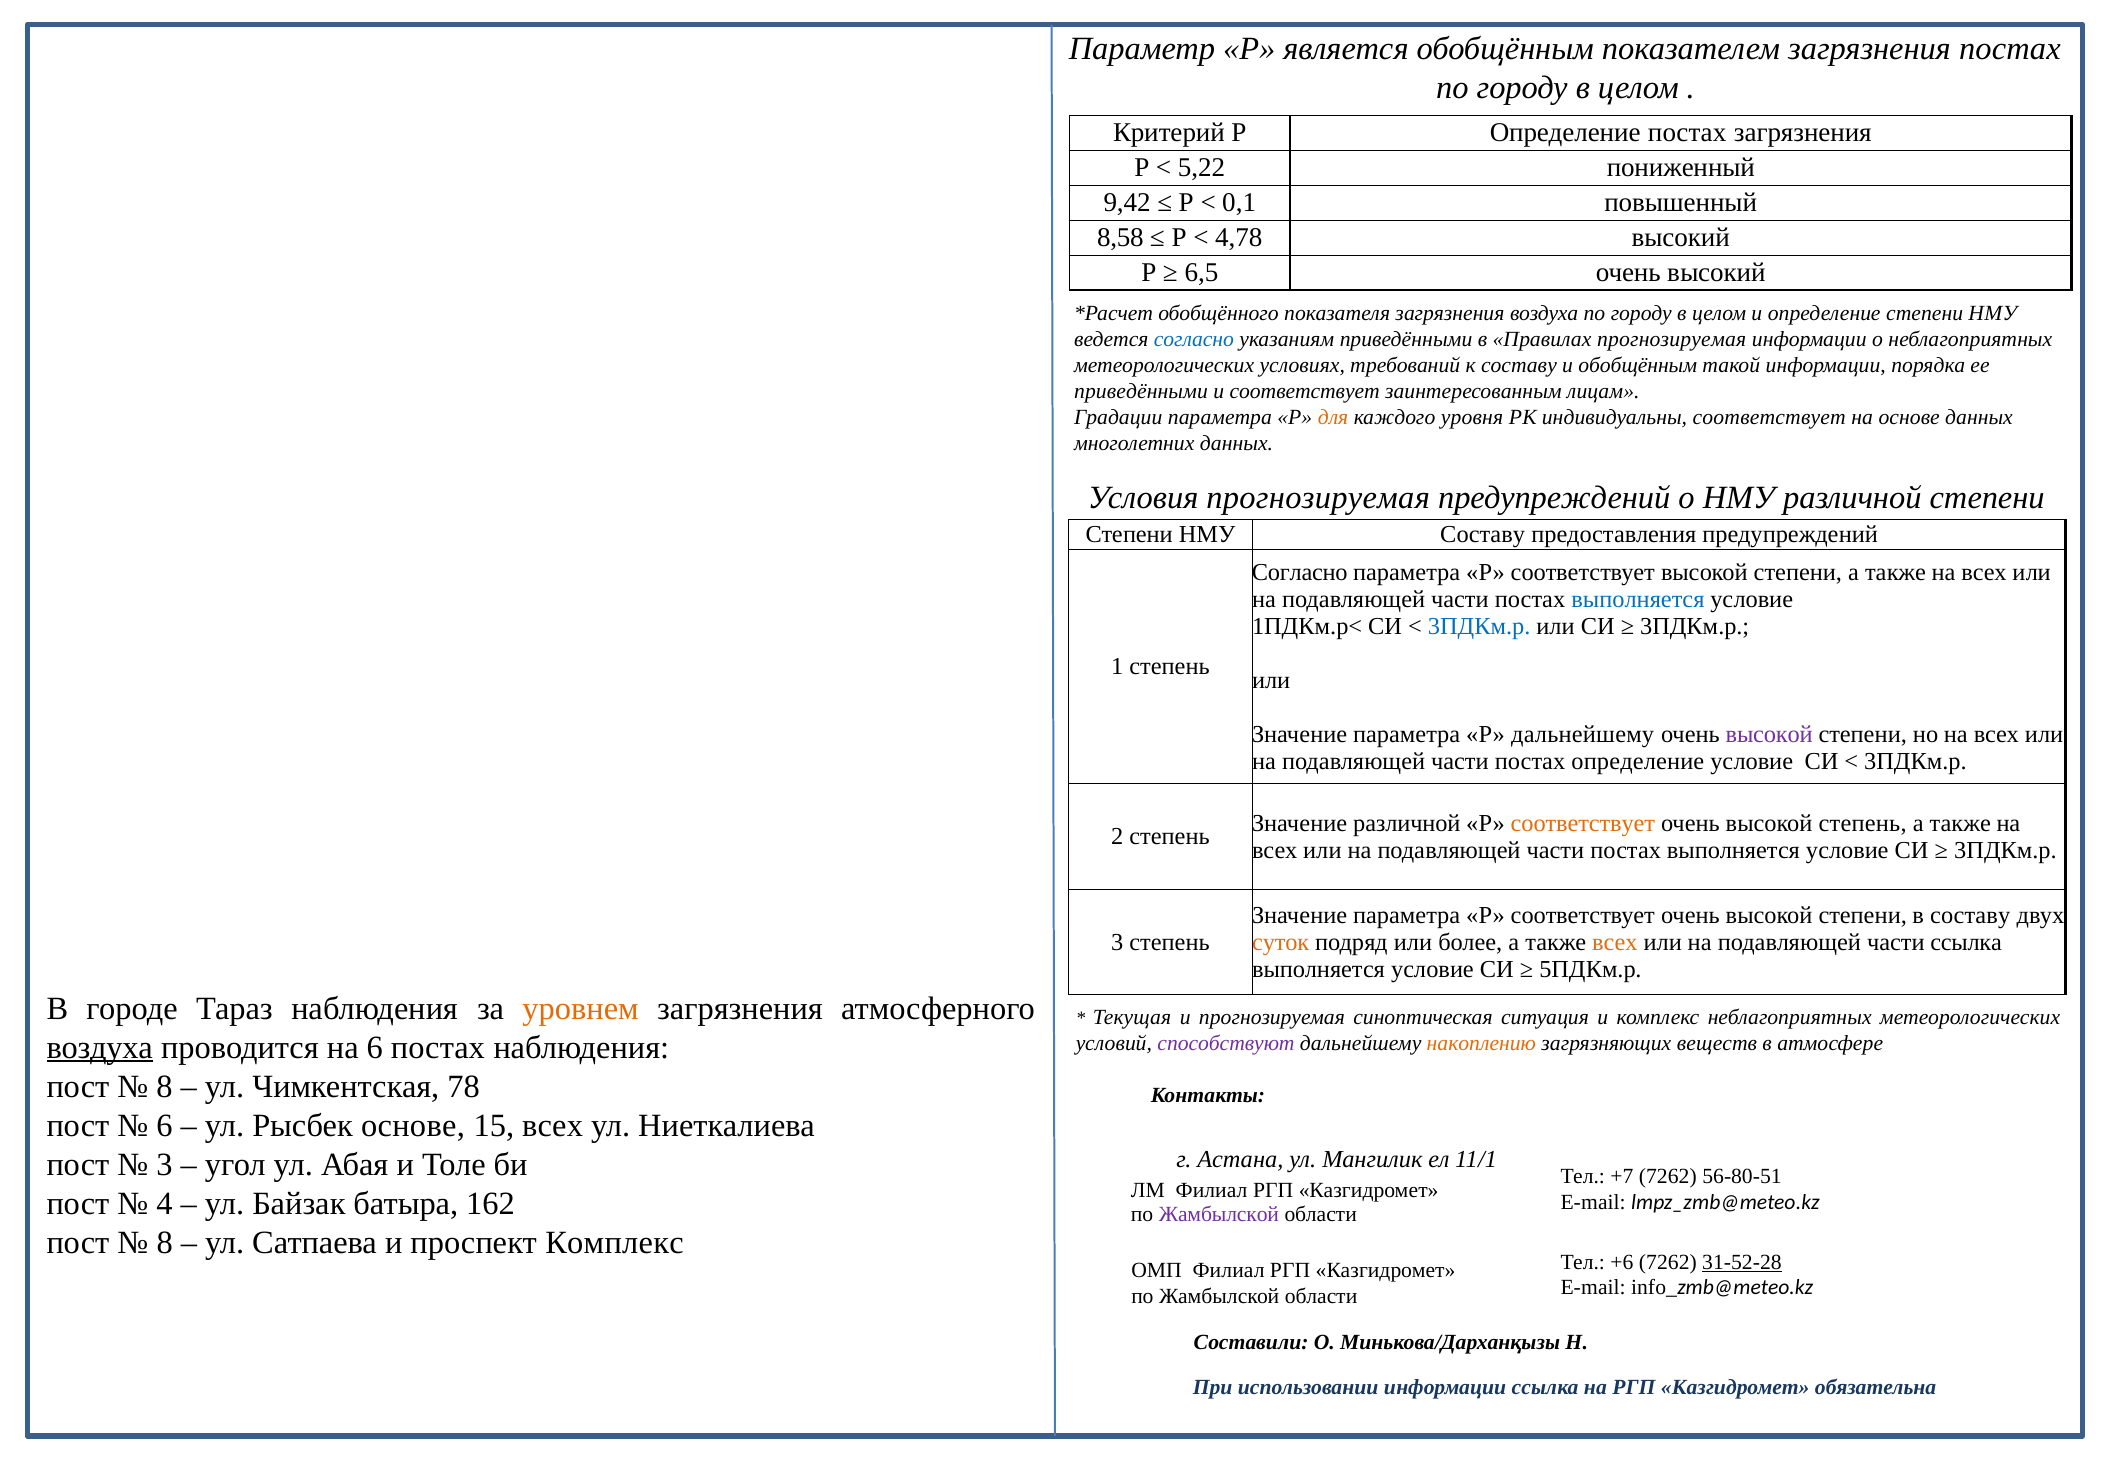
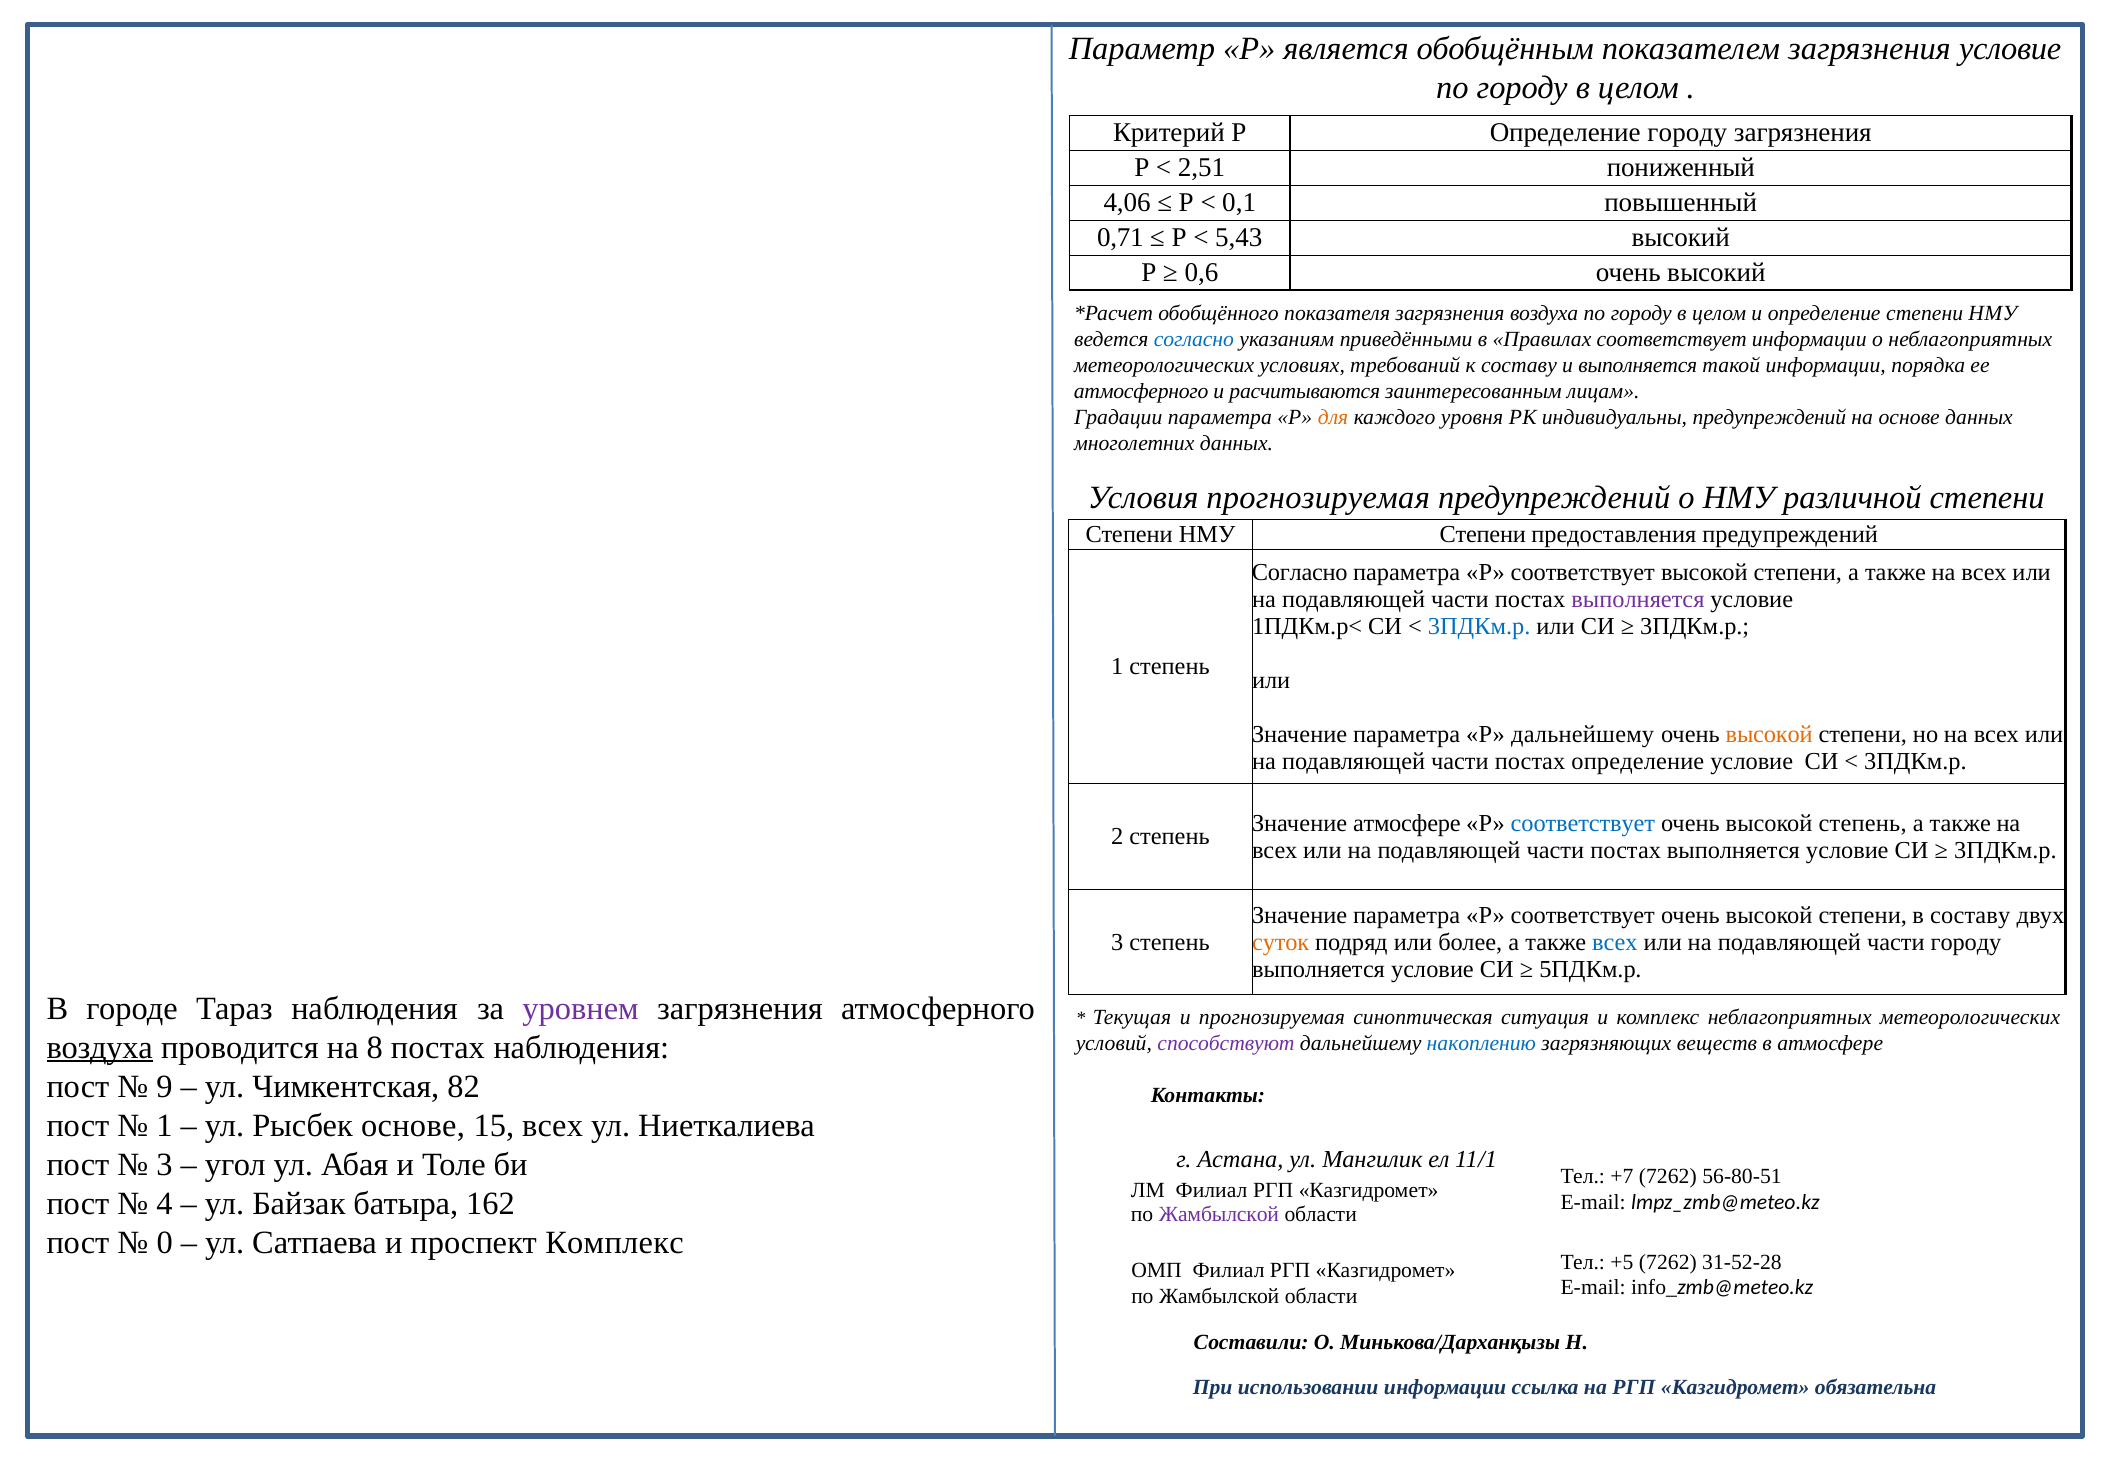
загрязнения постах: постах -> условие (2010, 49)
Определение постах: постах -> городу (1687, 133)
5,22: 5,22 -> 2,51 (1202, 168)
9,42: 9,42 -> 4,06 (1127, 203)
8,58: 8,58 -> 0,71 (1120, 237)
4,78: 4,78 -> 5,43 (1239, 237)
6,5: 6,5 -> 0,6 (1201, 272)
Правилах прогнозируемая: прогнозируемая -> соответствует (1672, 340)
и обобщённым: обобщённым -> выполняется (1638, 365)
приведёнными: приведёнными -> атмосферного (1141, 391)
и соответствует: соответствует -> расчитываются (1305, 391)
индивидуальны соответствует: соответствует -> предупреждений (1769, 417)
НМУ Составу: Составу -> Степени (1483, 535)
выполняется colour: blue -> purple (1638, 599)
высокой colour: purple -> orange (1769, 734)
Значение различной: различной -> атмосфере (1407, 823)
соответствует colour: orange -> blue (1583, 823)
всех colour: orange -> blue (1615, 942)
части ссылка: ссылка -> городу (1966, 942)
уровнем colour: orange -> purple (581, 1008)
на 6: 6 -> 8 (375, 1047)
накоплению colour: orange -> blue (1481, 1043)
8: 8 -> 9 (164, 1086)
78: 78 -> 82 (464, 1086)
6: 6 -> 1 (164, 1125)
8: 8 -> 0 (165, 1242)
+6: +6 -> +5 (1622, 1262)
31-52-28 underline: present -> none (1742, 1262)
